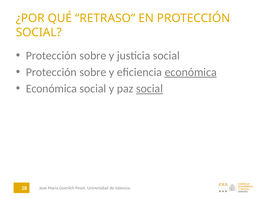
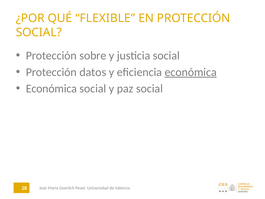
RETRASO: RETRASO -> FLEXIBLE (105, 18)
sobre: sobre -> datos (93, 72)
social underline: present -> none (150, 89)
